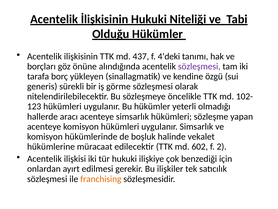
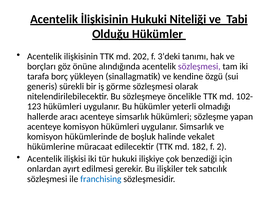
437: 437 -> 202 (141, 56)
4’deki: 4’deki -> 3’deki (169, 56)
602: 602 -> 182 (200, 146)
franchising colour: orange -> blue (101, 179)
